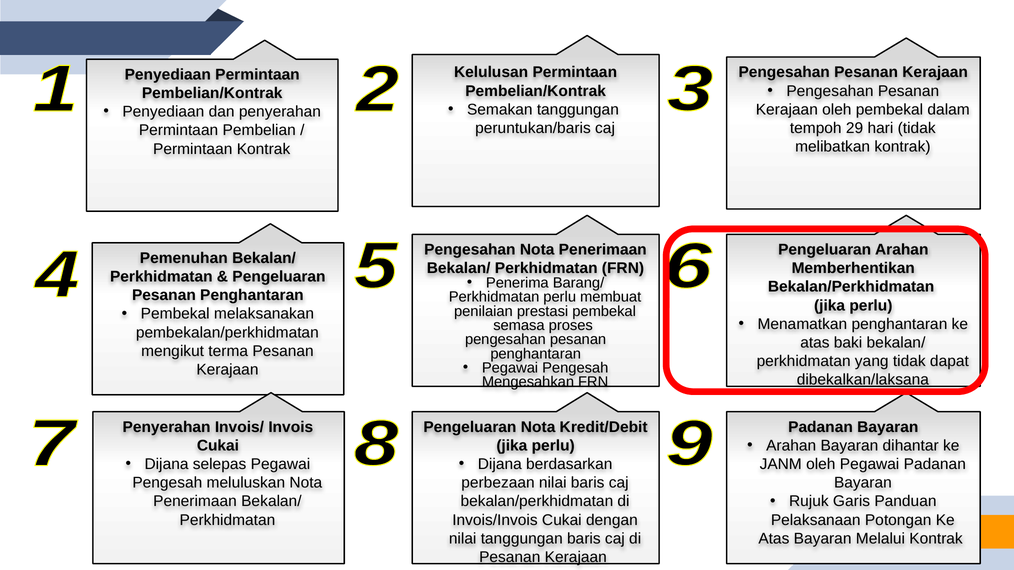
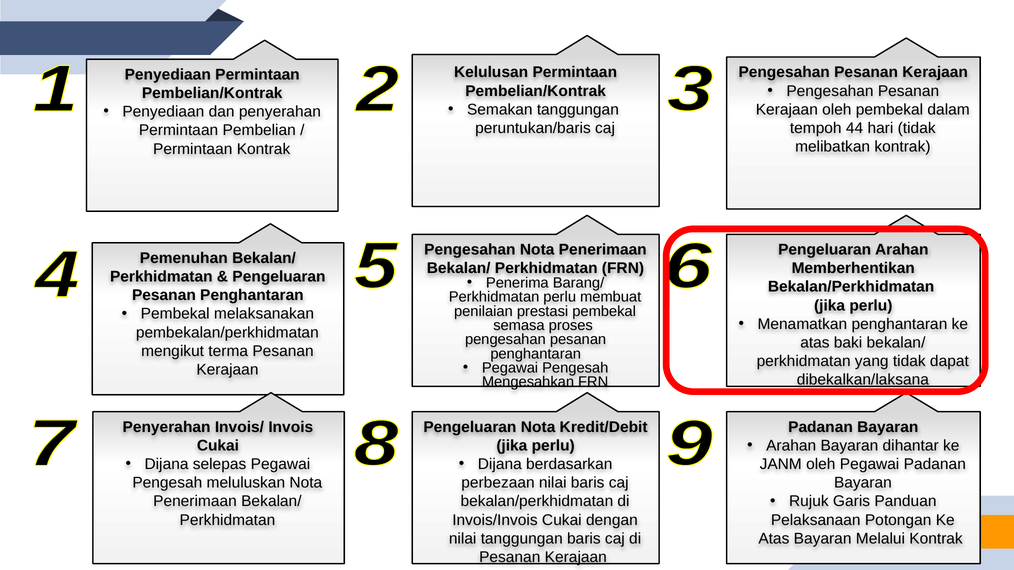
29: 29 -> 44 (855, 128)
